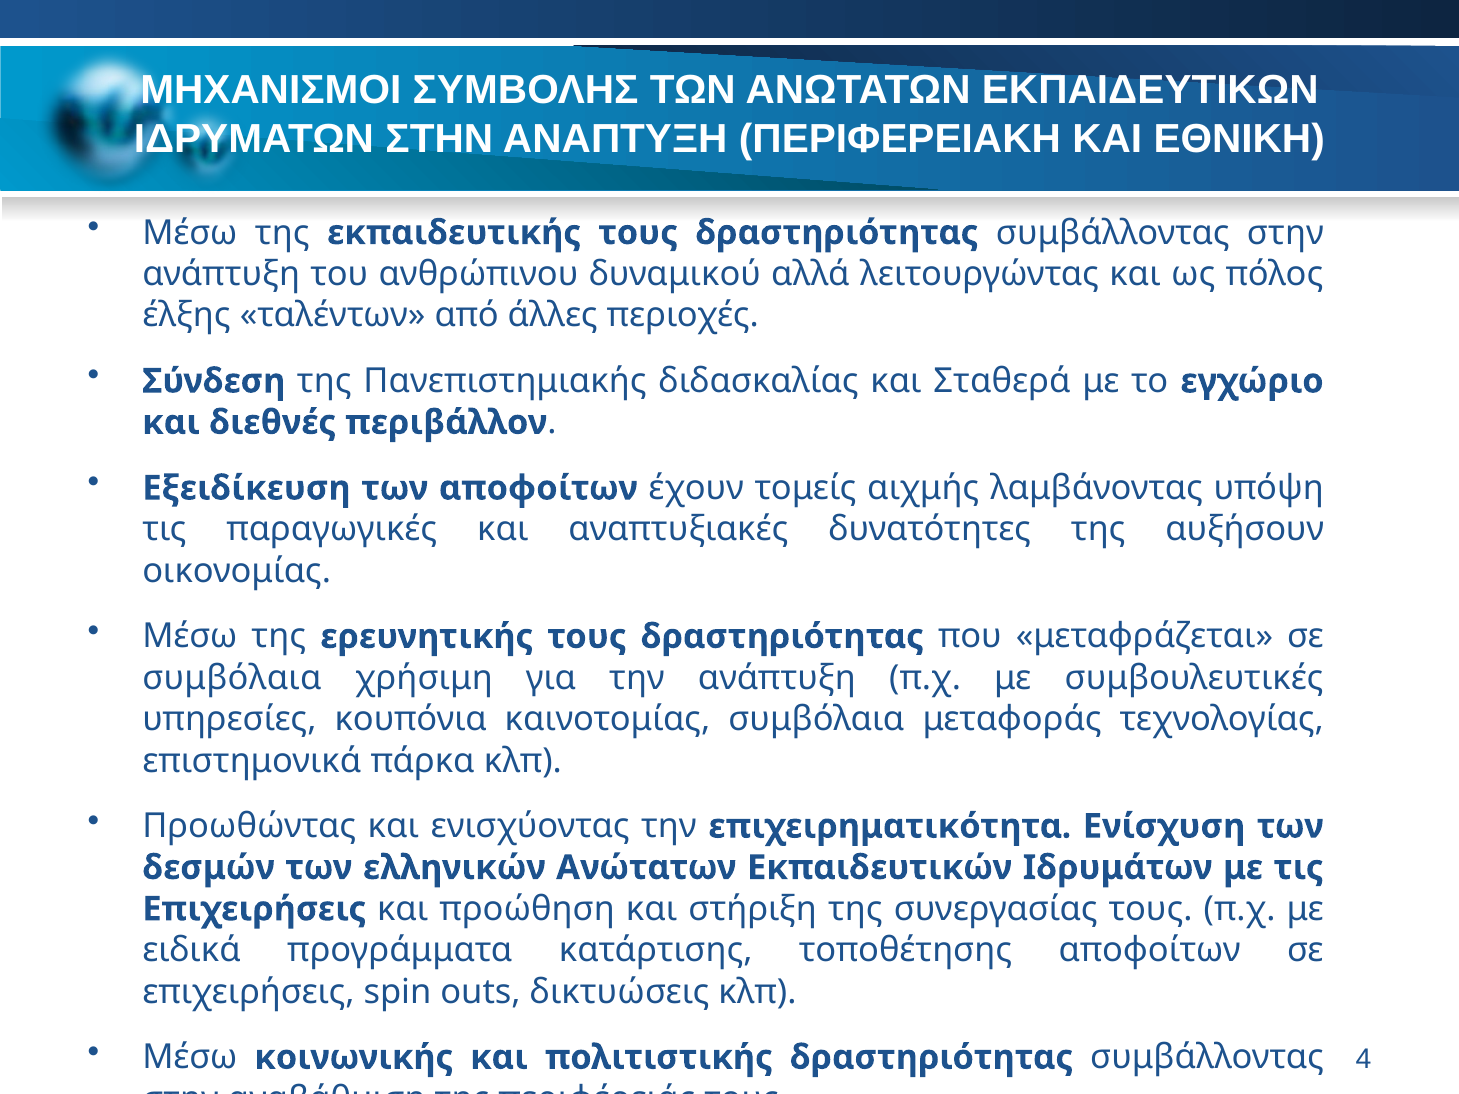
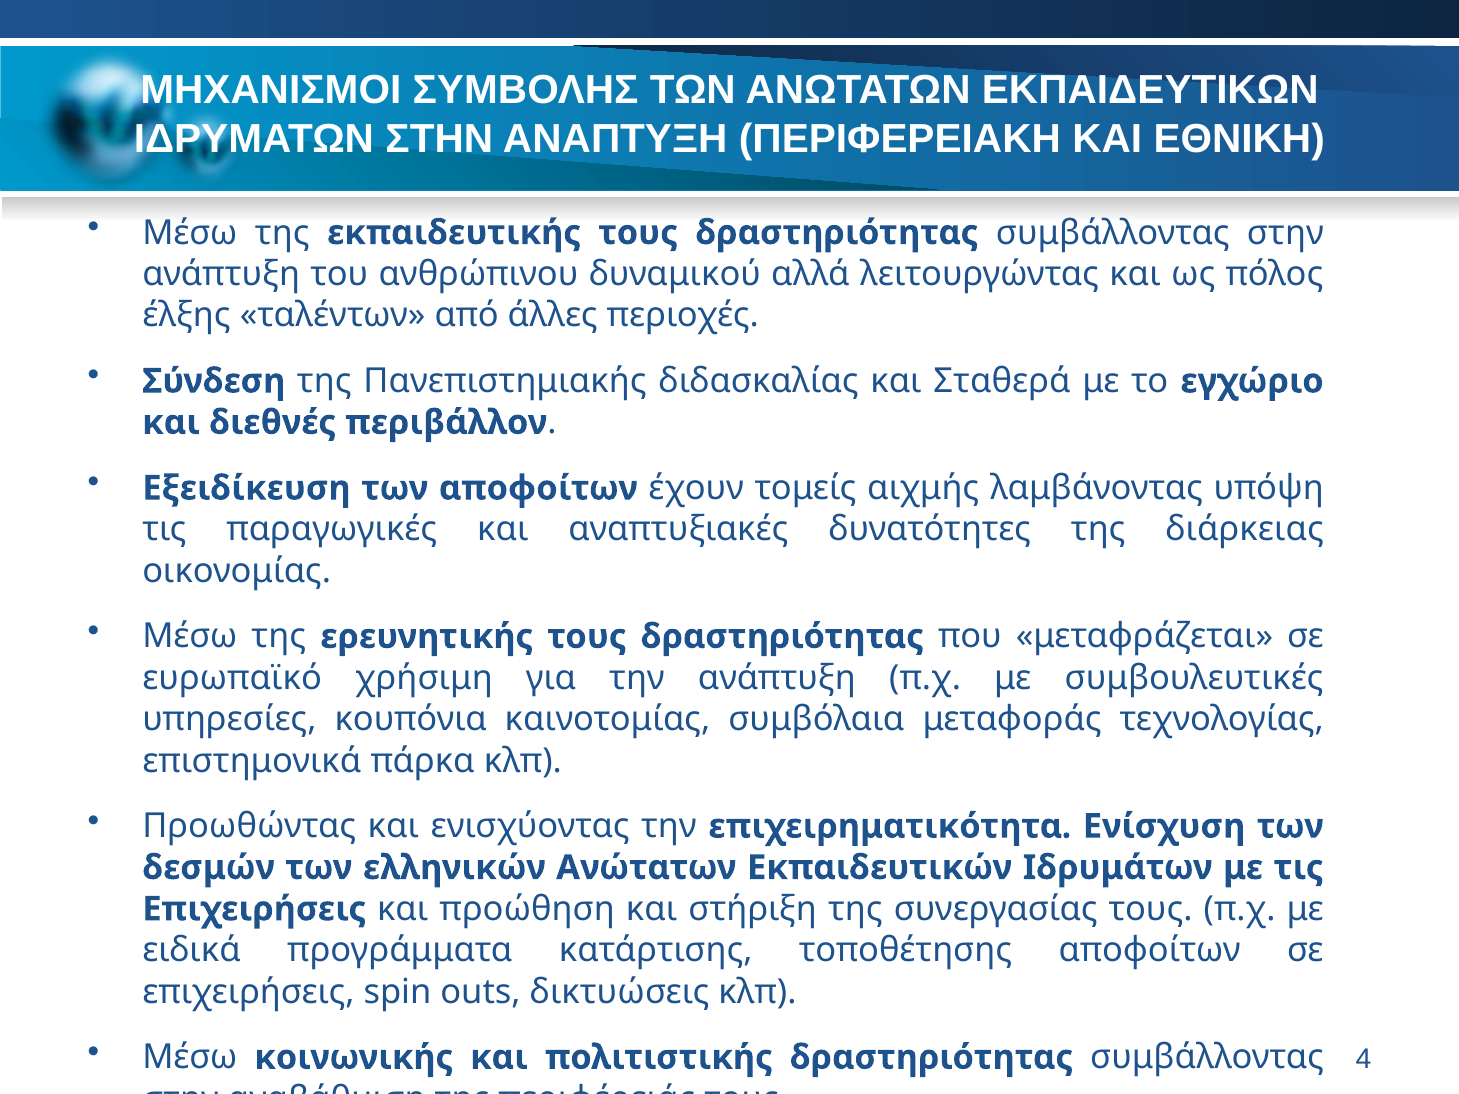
αυξήσουν: αυξήσουν -> διάρκειας (1245, 530)
συμβόλαια: συμβόλαια -> ευρωπαϊκό (232, 678)
